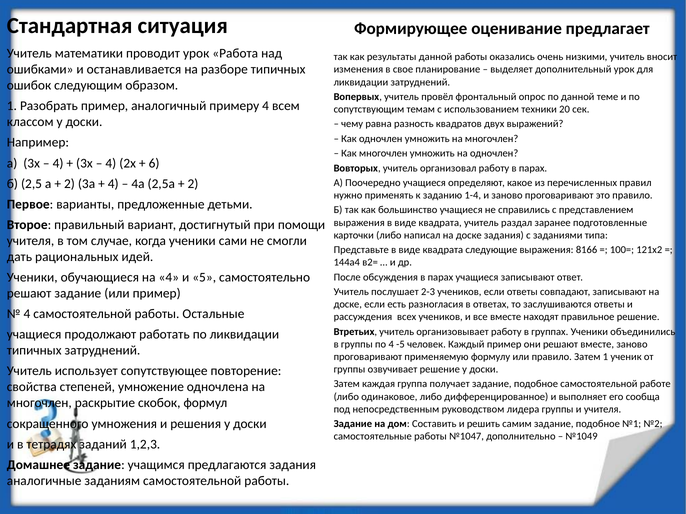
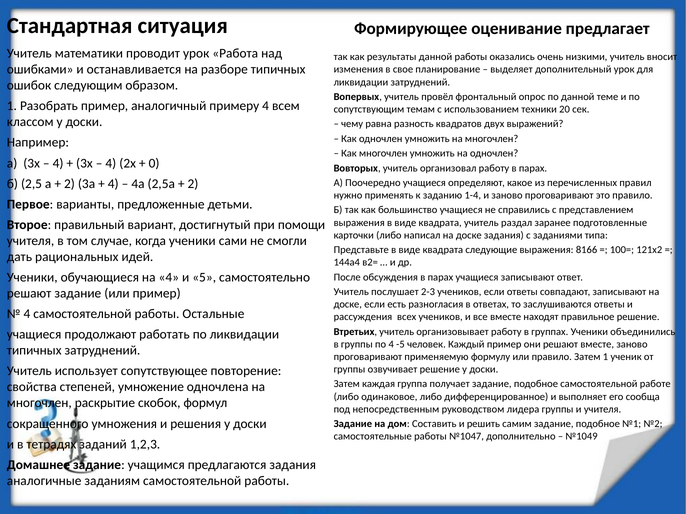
6: 6 -> 0 (154, 163)
